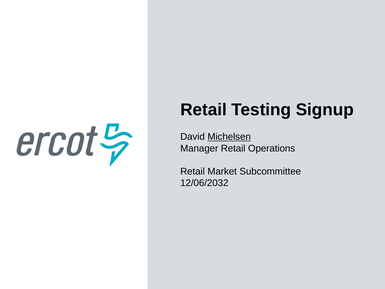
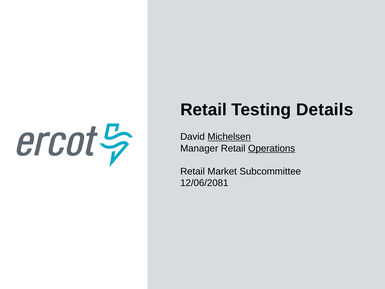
Signup: Signup -> Details (325, 110)
Operations underline: none -> present (272, 148)
12/06/2032: 12/06/2032 -> 12/06/2081 (204, 183)
